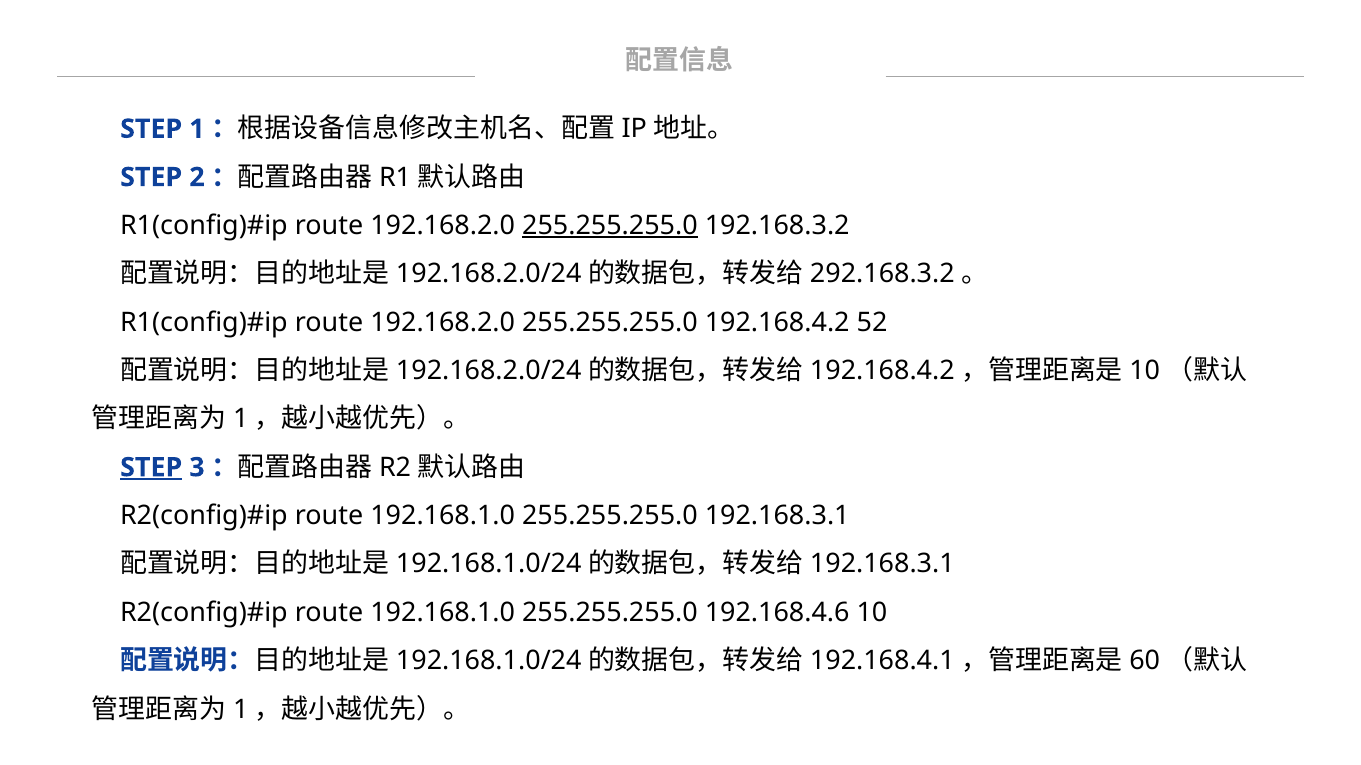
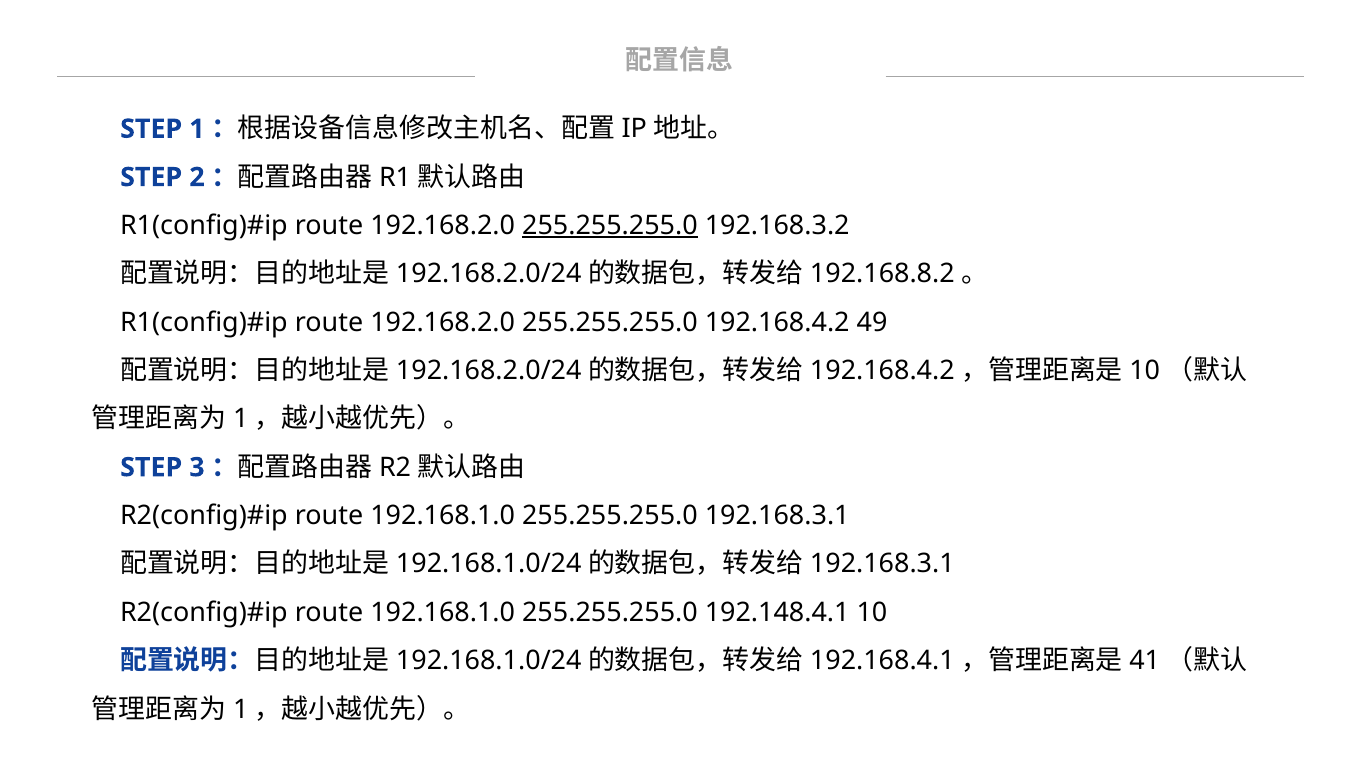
292.168.3.2: 292.168.3.2 -> 192.168.8.2 (882, 274)
52: 52 -> 49 (872, 323)
STEP underline: present -> none (151, 468)
192.168.4.6: 192.168.4.6 -> 192.148.4.1 (777, 613)
60: 60 -> 41 (1145, 661)
